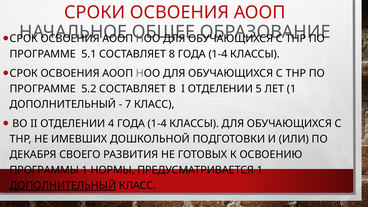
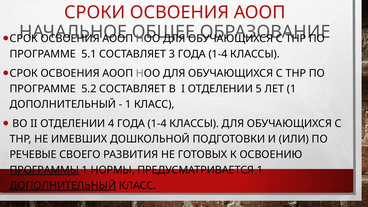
8: 8 -> 3 (172, 54)
7: 7 -> 1 (128, 104)
ДЕКАБРЯ: ДЕКАБРЯ -> РЕЧЕВЫЕ (33, 155)
ПРОГРАММЫ underline: none -> present (44, 170)
